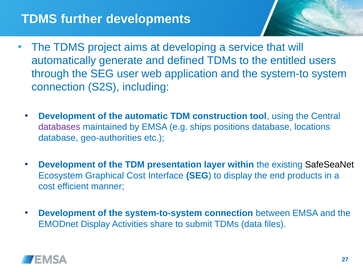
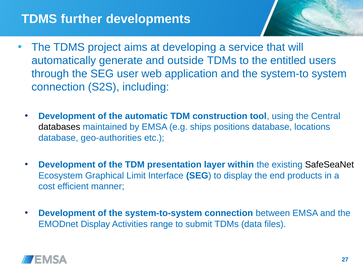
defined: defined -> outside (186, 61)
databases colour: purple -> black (59, 127)
Graphical Cost: Cost -> Limit (136, 176)
share: share -> range (162, 224)
